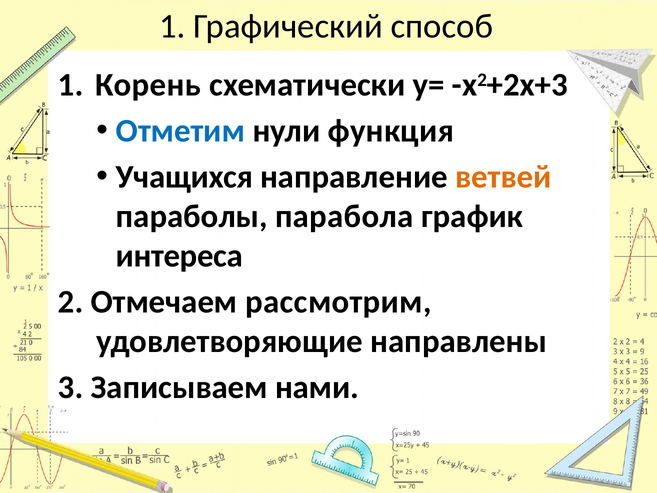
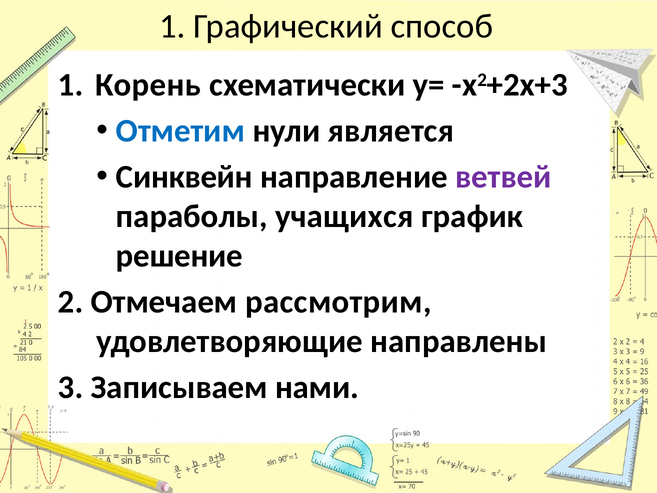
функция: функция -> является (391, 131)
Учащихся: Учащихся -> Синквейн (184, 177)
ветвей colour: orange -> purple (504, 177)
парабола: парабола -> учащихся (344, 216)
интереса: интереса -> решение (179, 256)
